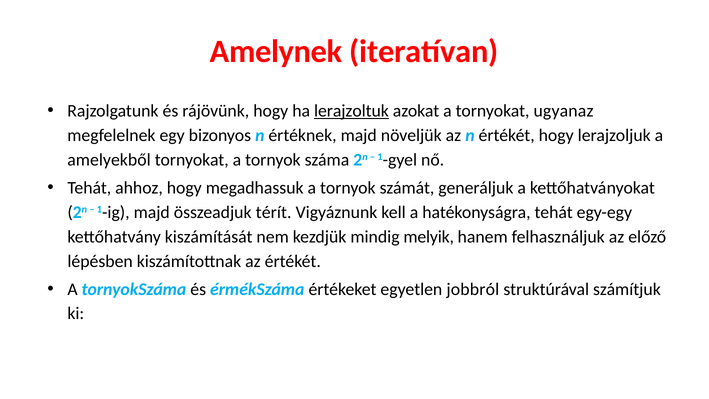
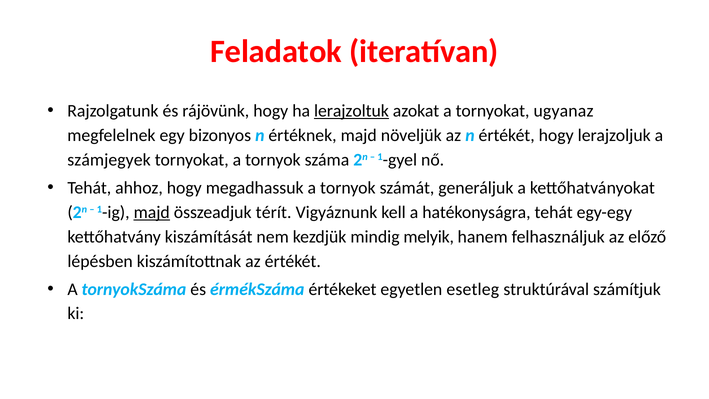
Amelynek: Amelynek -> Feladatok (276, 51)
amelyekből: amelyekből -> számjegyek (109, 160)
majd underline: none -> present (152, 212)
jobbról: jobbról -> esetleg (473, 289)
